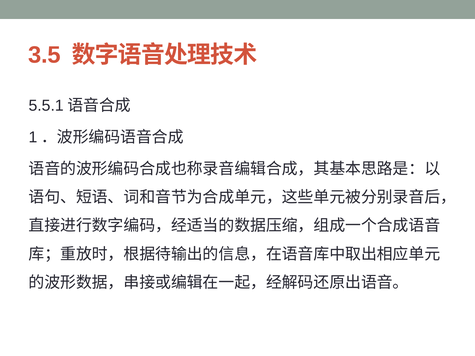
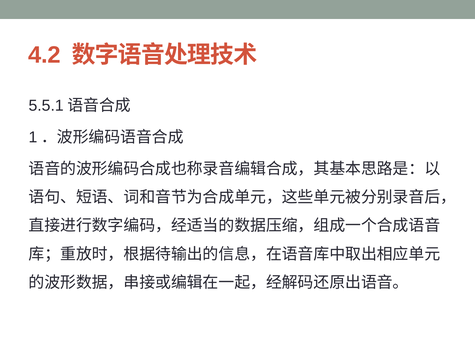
3.5: 3.5 -> 4.2 (44, 55)
